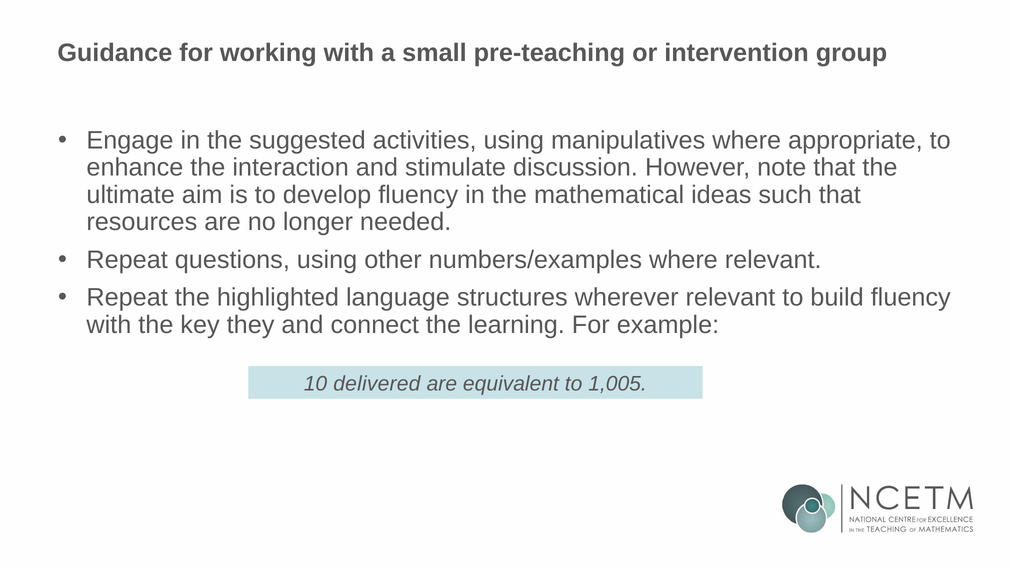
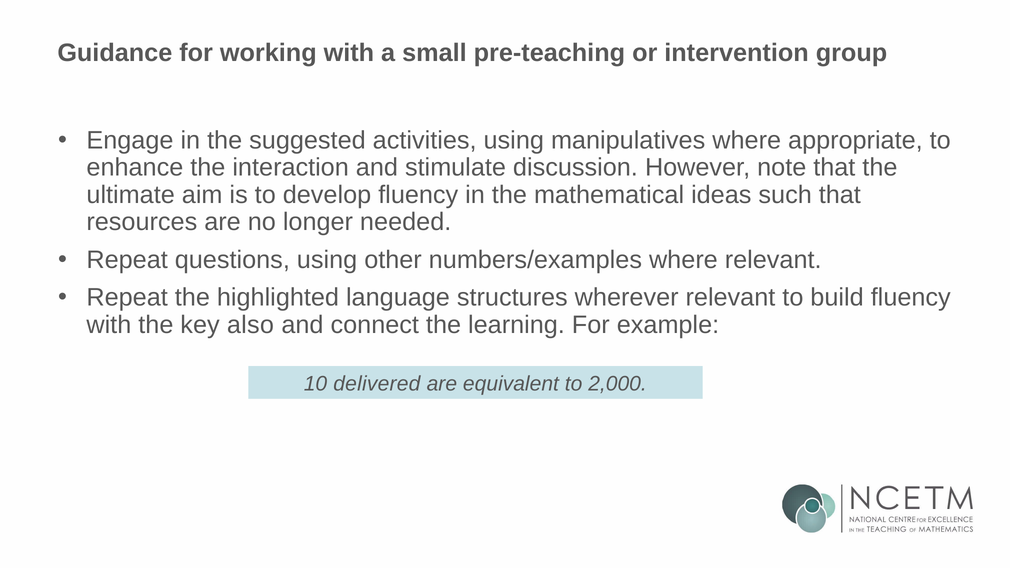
they: they -> also (250, 325)
1,005: 1,005 -> 2,000 (618, 384)
